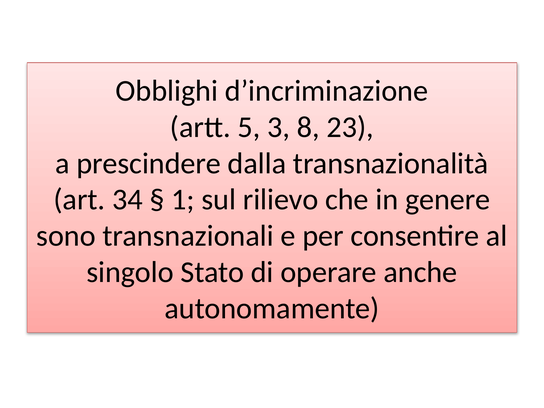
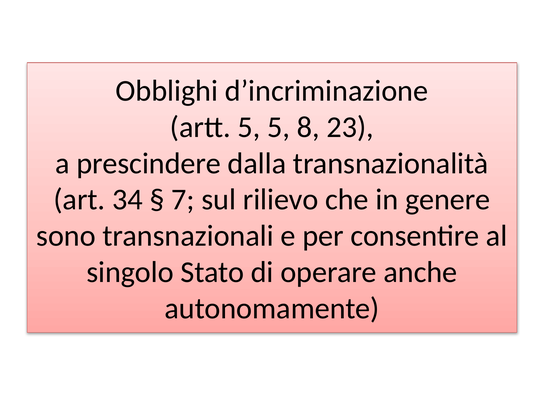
5 3: 3 -> 5 (279, 127)
1: 1 -> 7 (183, 200)
